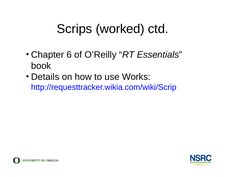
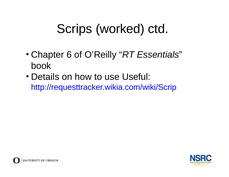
Works: Works -> Useful (136, 77)
